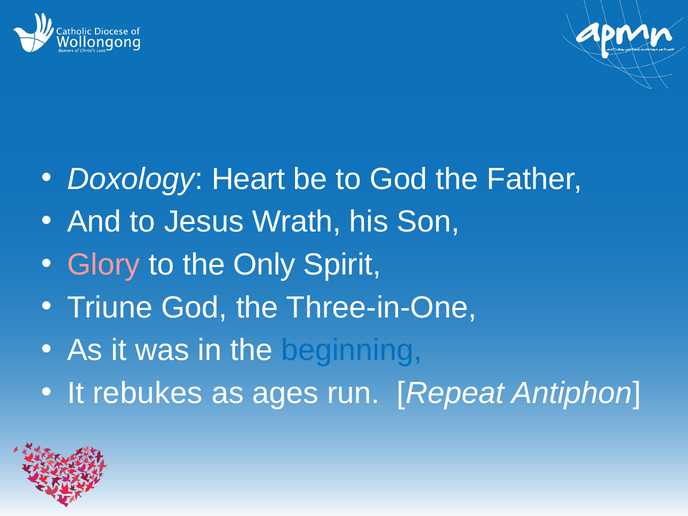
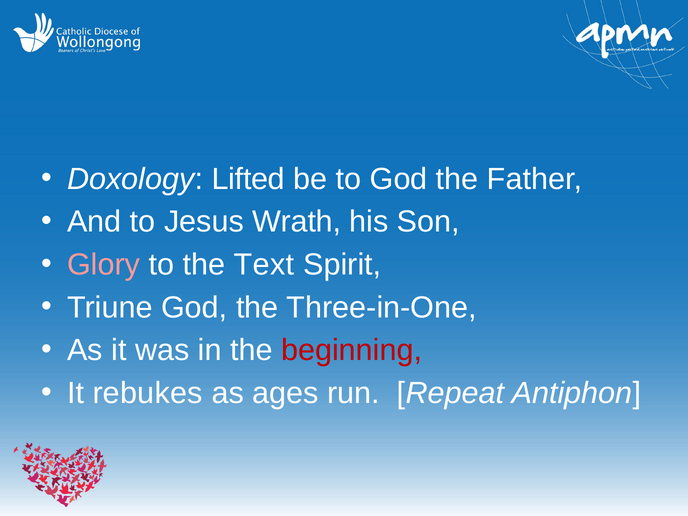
Heart: Heart -> Lifted (248, 179)
Only: Only -> Text (264, 265)
beginning colour: blue -> red (352, 350)
